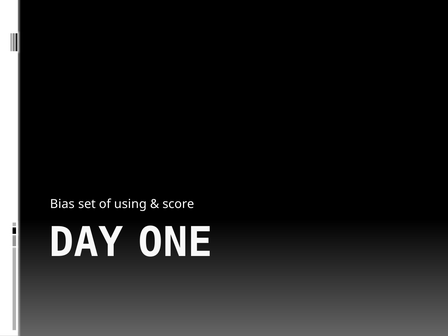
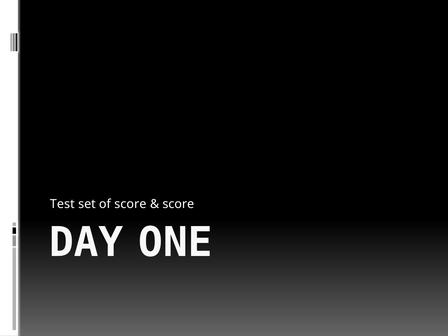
Bias: Bias -> Test (62, 204)
of using: using -> score (130, 204)
